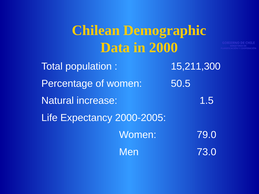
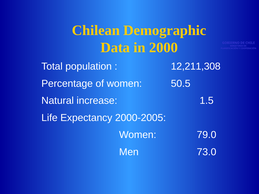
15,211,300: 15,211,300 -> 12,211,308 (196, 66)
